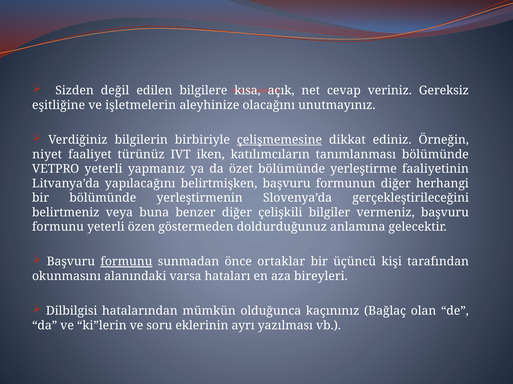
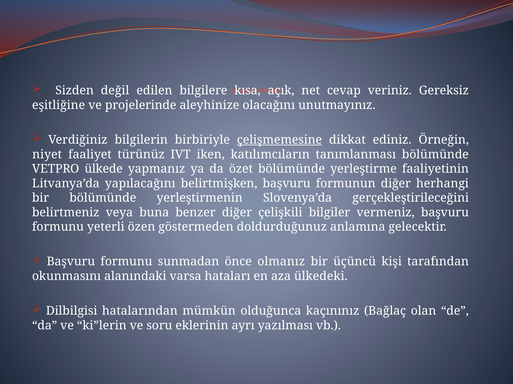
işletmelerin: işletmelerin -> projelerinde (141, 105)
VETPRO yeterli: yeterli -> ülkede (104, 169)
formunu underline: present -> none (126, 262)
ortaklar: ortaklar -> olmanız (281, 262)
bireyleri: bireyleri -> ülkedeki (321, 277)
